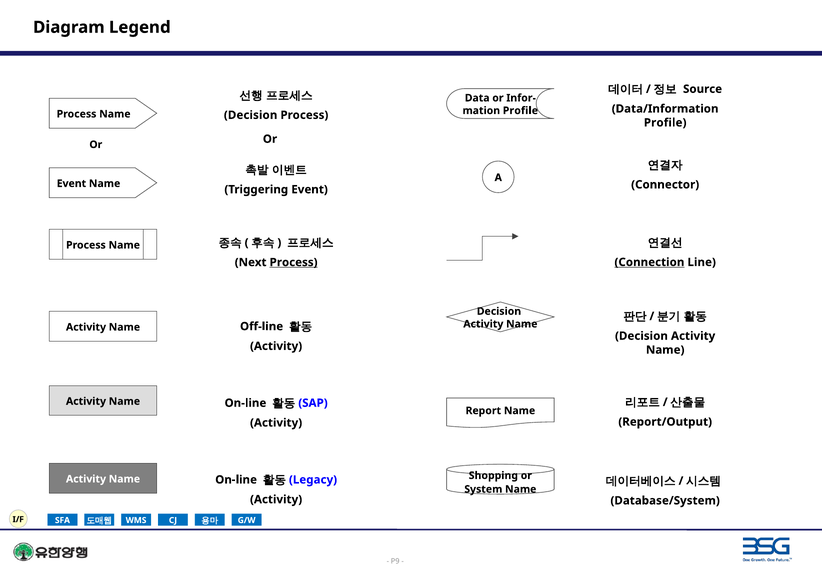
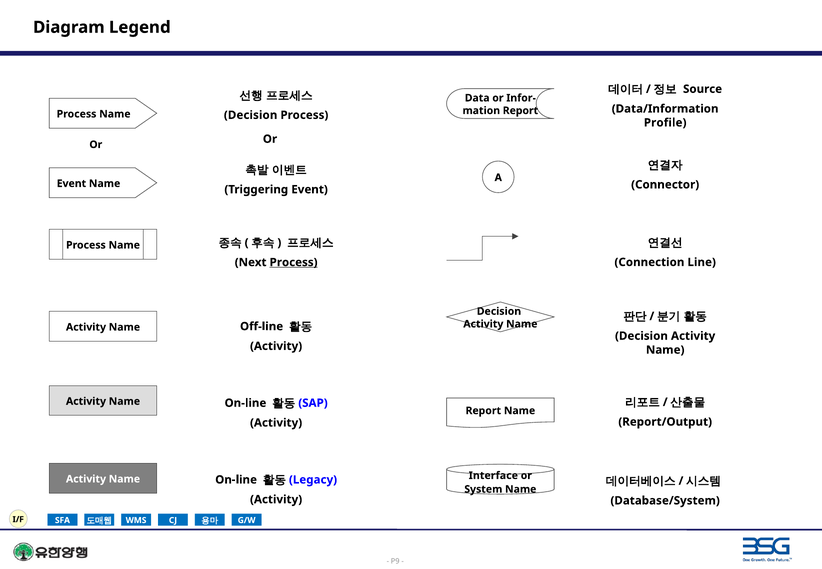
mation Profile: Profile -> Report (520, 111)
Connection underline: present -> none (649, 262)
Shopping: Shopping -> Interface (493, 476)
